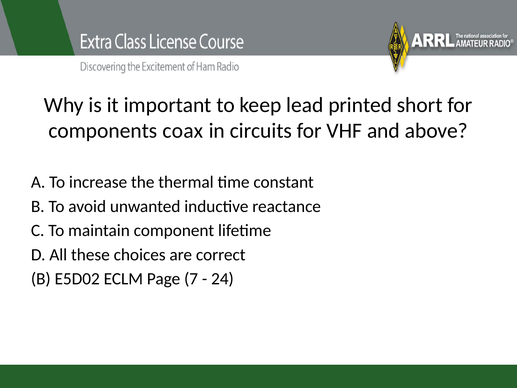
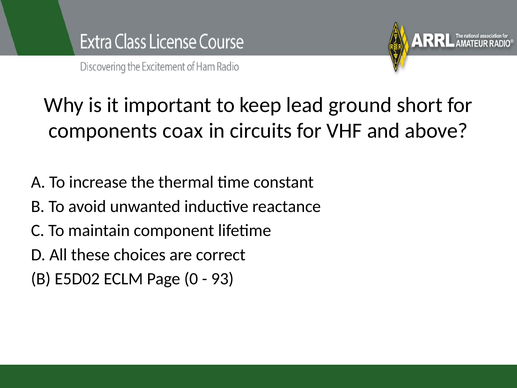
printed: printed -> ground (360, 105)
7: 7 -> 0 (191, 279)
24: 24 -> 93 (222, 279)
